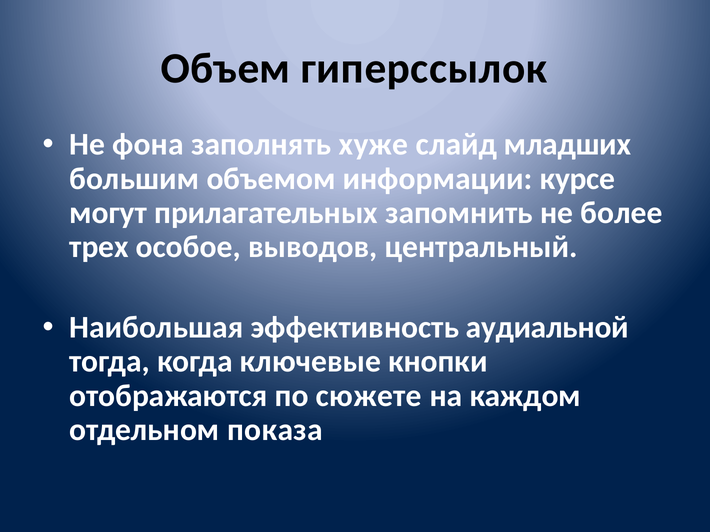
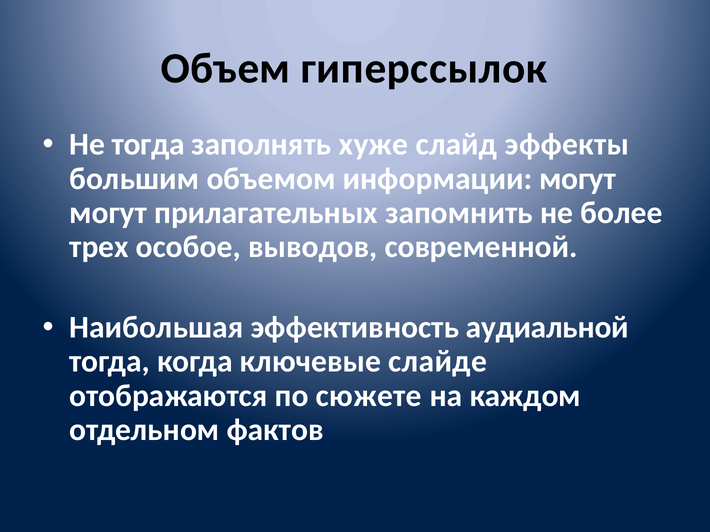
Не фона: фона -> тогда (148, 145)
младших: младших -> эффекты (567, 145)
информации курсе: курсе -> могут (578, 179)
центральный: центральный -> современной (481, 247)
кнопки: кнопки -> слайде (438, 362)
показа: показа -> фактов (275, 430)
